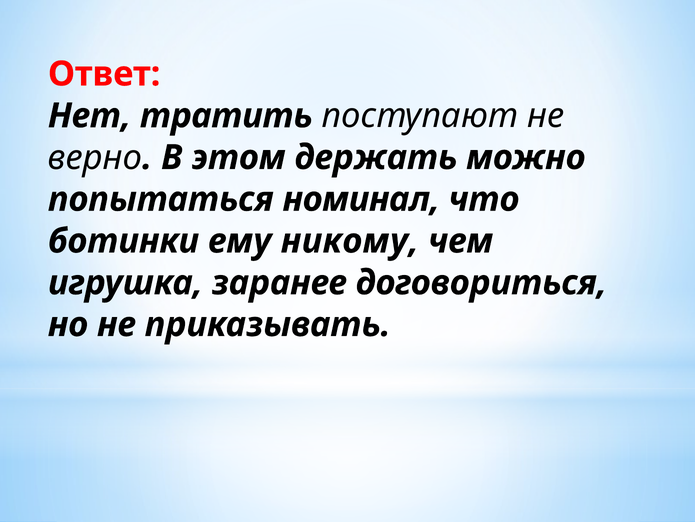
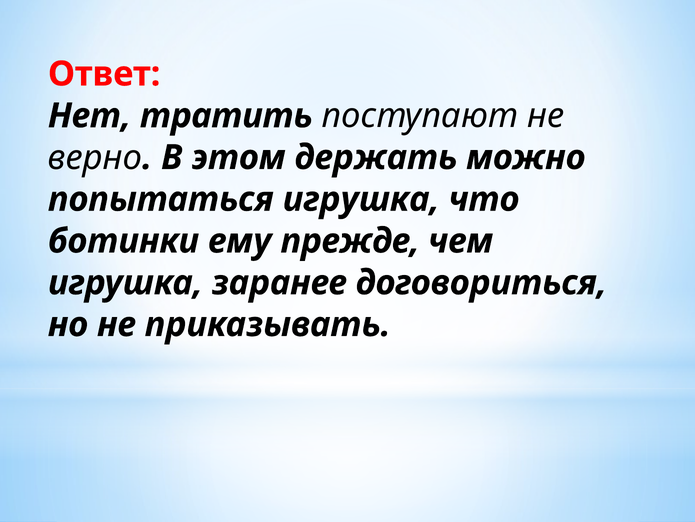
попытаться номинал: номинал -> игрушка (361, 199)
никому: никому -> прежде (350, 241)
